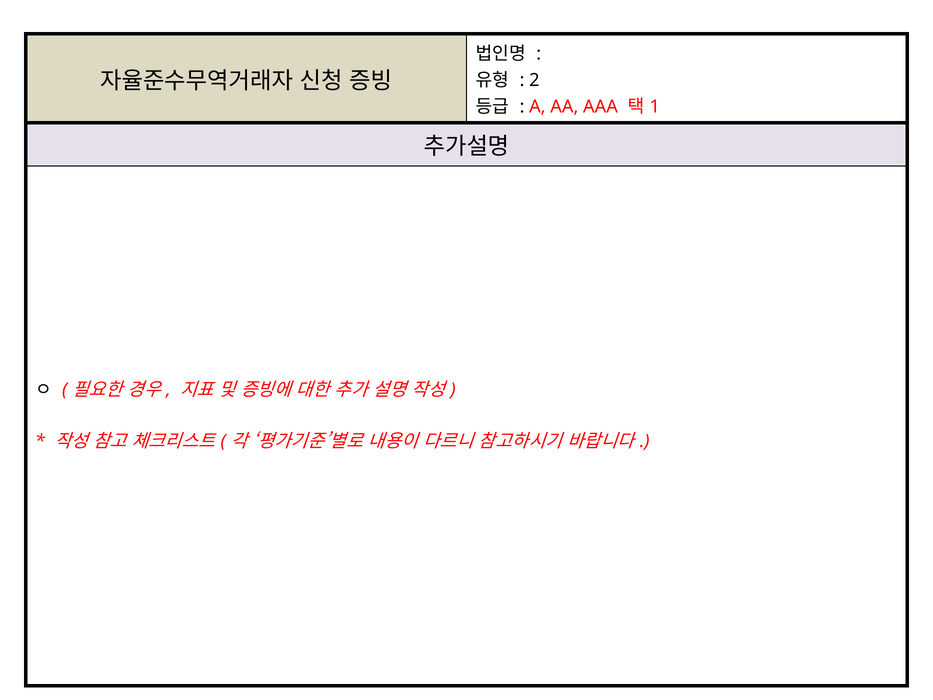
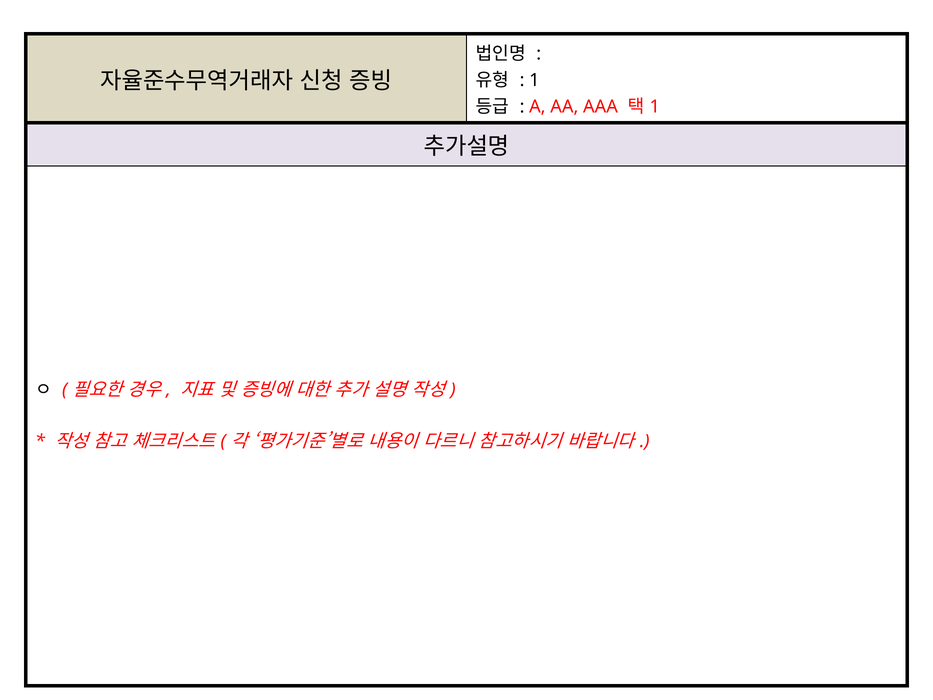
2: 2 -> 1 (534, 80)
